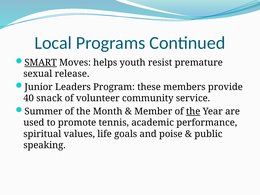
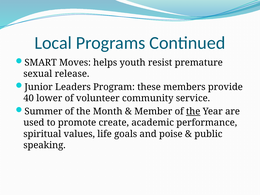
SMART underline: present -> none (41, 63)
snack: snack -> lower (49, 98)
tennis: tennis -> create (114, 123)
